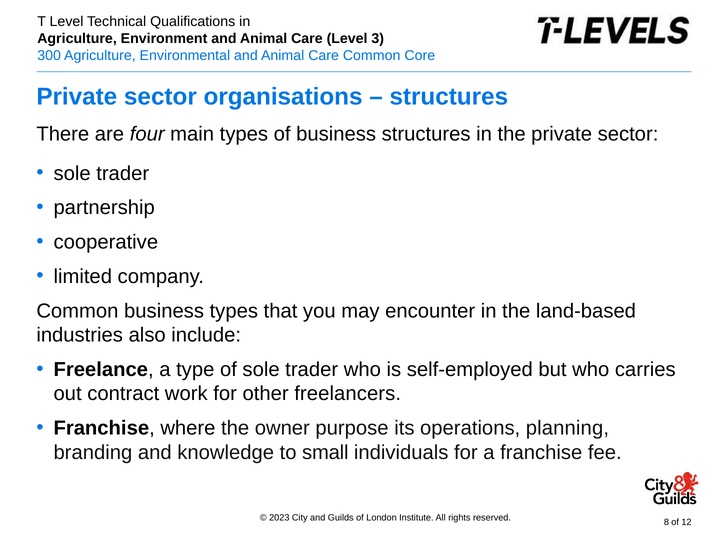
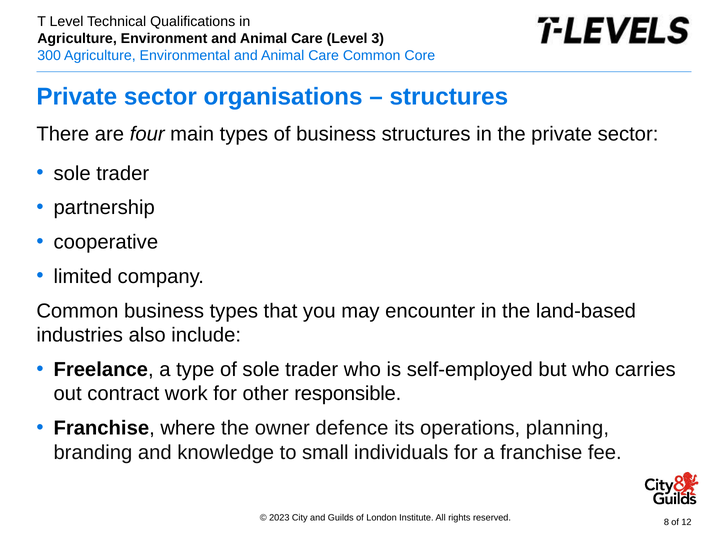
freelancers: freelancers -> responsible (348, 394)
purpose: purpose -> defence (352, 428)
